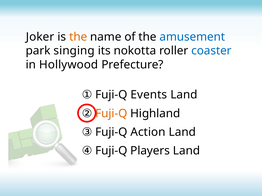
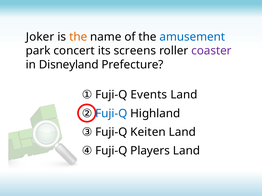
singing: singing -> concert (74, 51)
nokotta: nokotta -> screens (135, 51)
coaster colour: blue -> purple (211, 51)
Hollywood: Hollywood -> Disneyland (69, 65)
Fuji-Q colour: orange -> blue (111, 114)
Action: Action -> Keiten (148, 132)
